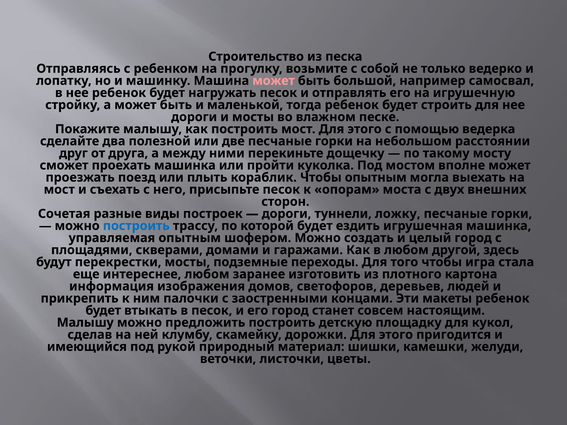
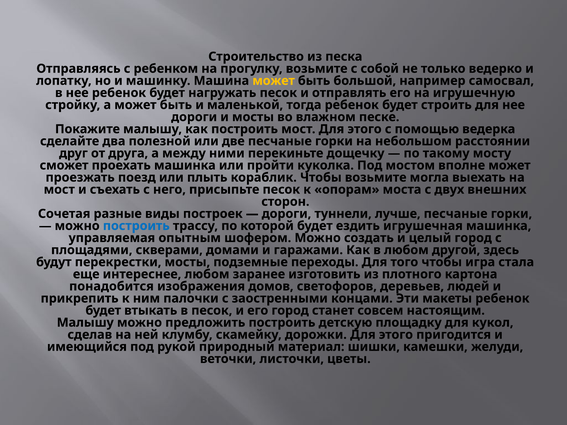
может colour: pink -> yellow (274, 81)
Чтобы опытным: опытным -> возьмите (376, 178)
ложку: ложку -> лучше (398, 214)
информация: информация -> понадобится (111, 286)
